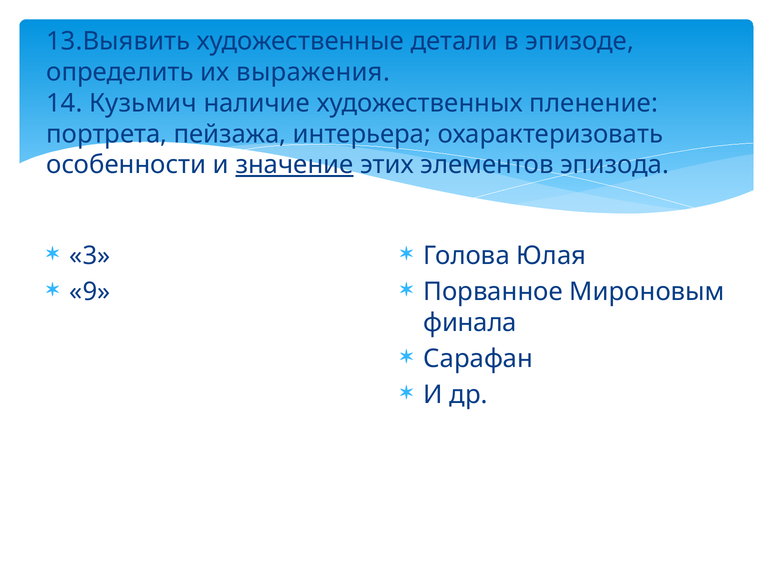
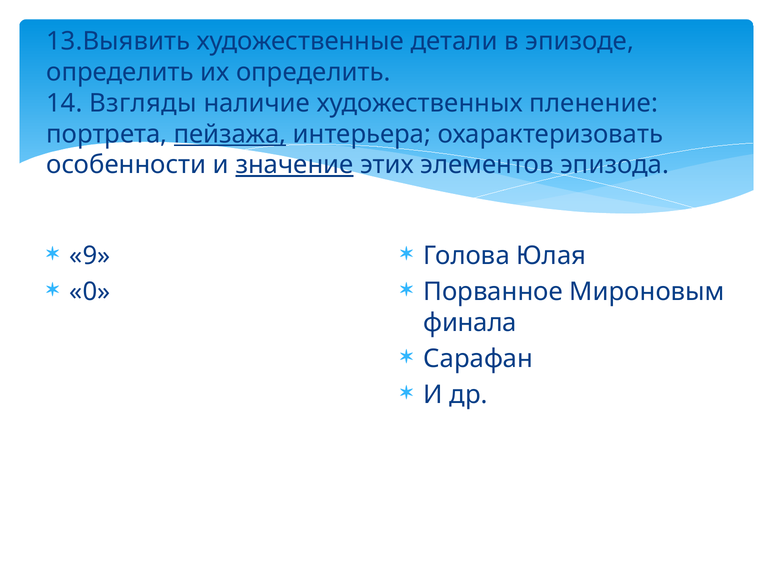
их выражения: выражения -> определить (313, 72)
Кузьмич: Кузьмич -> Взгляды (143, 103)
пейзажа underline: none -> present (230, 134)
3: 3 -> 9 (90, 256)
9: 9 -> 0 (90, 292)
